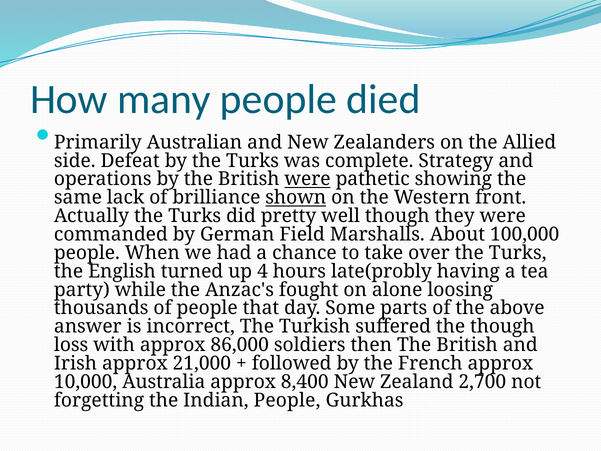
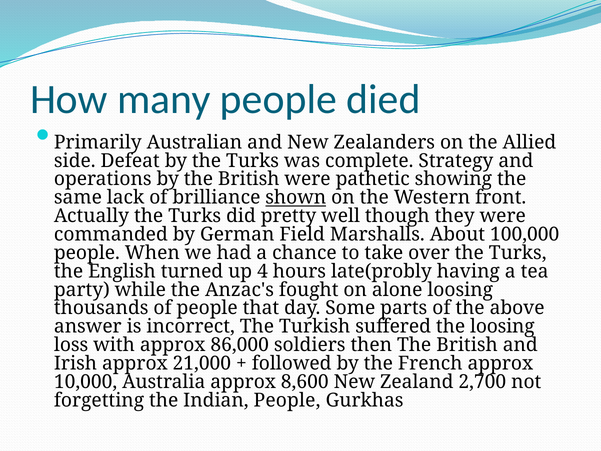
were underline: present -> none (308, 179)
the though: though -> loosing (502, 326)
8,400: 8,400 -> 8,600 (305, 382)
